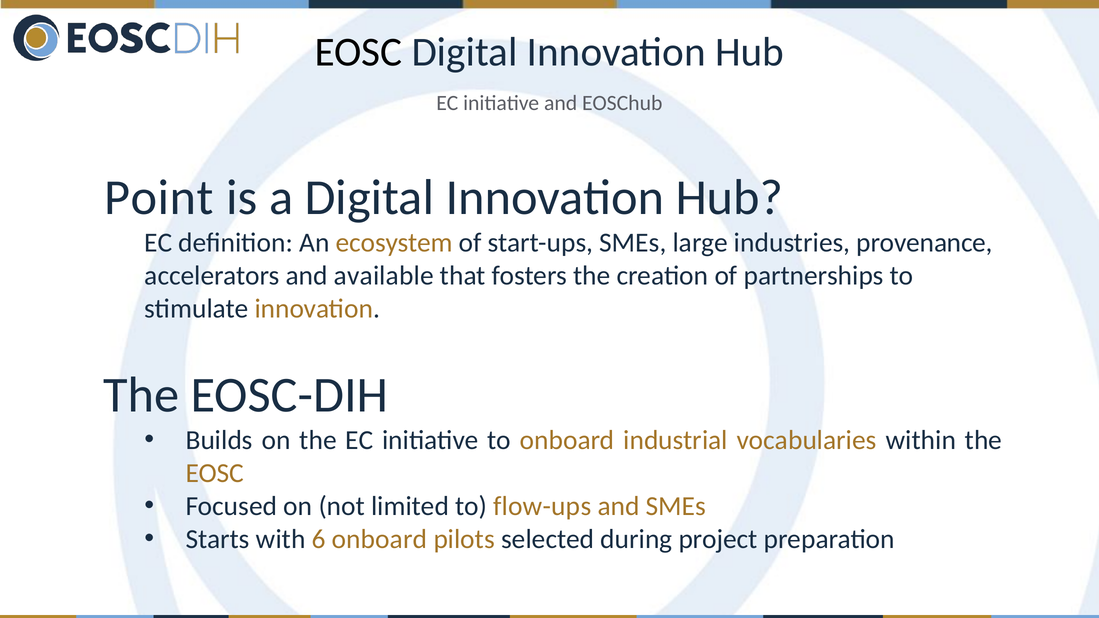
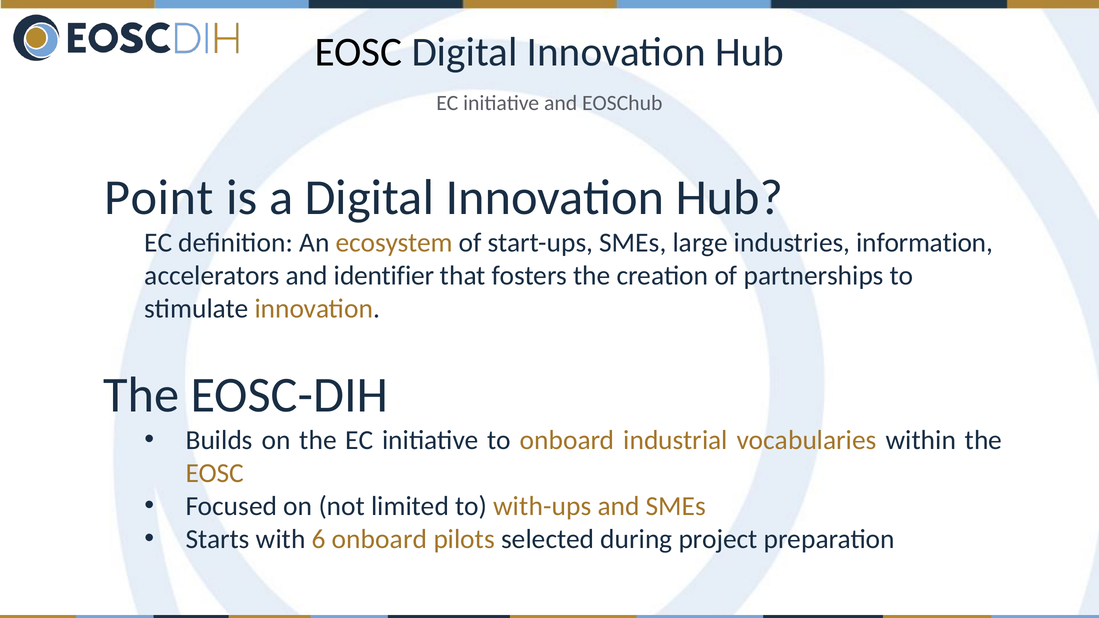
provenance: provenance -> information (925, 243)
available: available -> identifier (384, 276)
flow-ups: flow-ups -> with-ups (542, 506)
